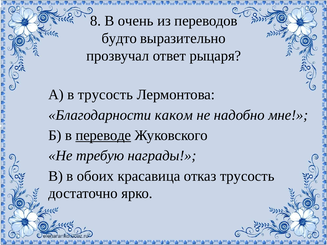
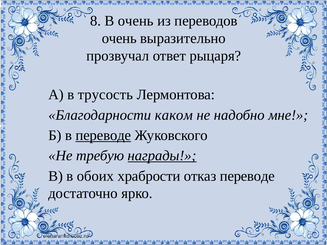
будто: будто -> очень (119, 38)
награды underline: none -> present (162, 156)
красавица: красавица -> храбрости (149, 176)
отказ трусость: трусость -> переводе (247, 176)
